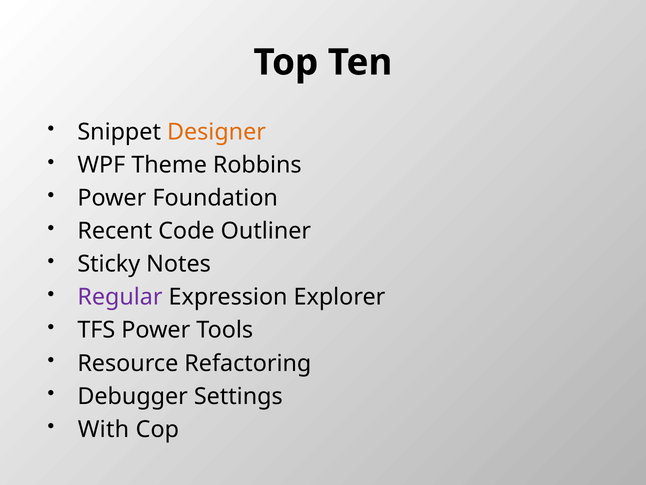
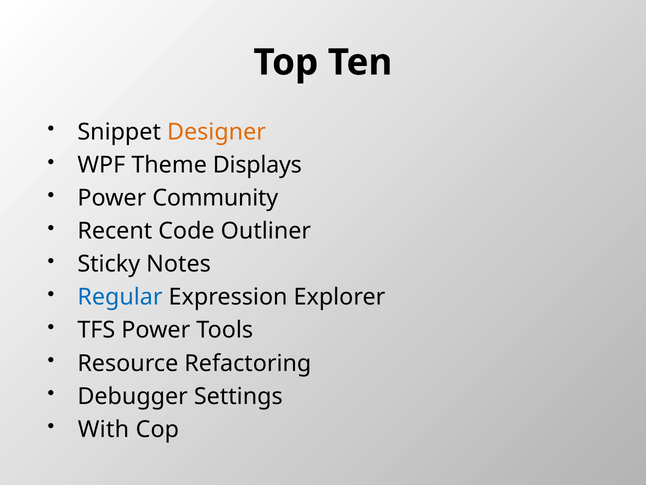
Robbins: Robbins -> Displays (257, 165)
Foundation: Foundation -> Community (215, 198)
Regular colour: purple -> blue (120, 297)
